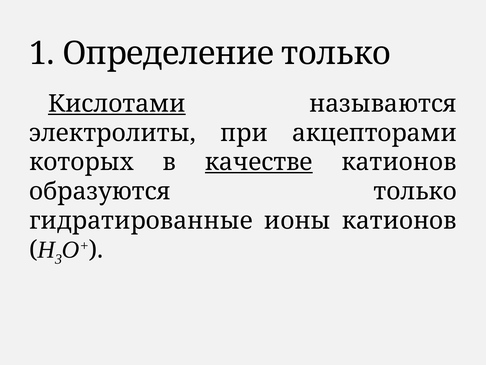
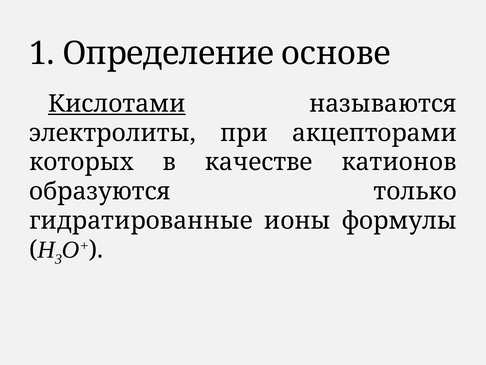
Определение только: только -> основе (336, 53)
качестве underline: present -> none (259, 162)
ионы катионов: катионов -> формулы (399, 220)
